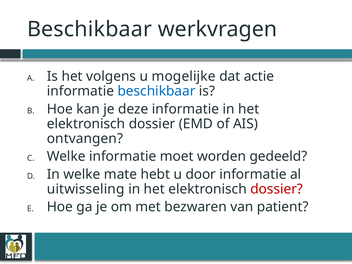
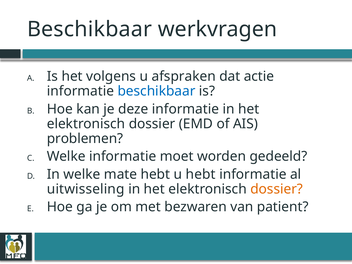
mogelijke: mogelijke -> afspraken (184, 76)
ontvangen: ontvangen -> problemen (85, 139)
u door: door -> hebt (201, 174)
dossier colour: red -> orange (277, 189)
